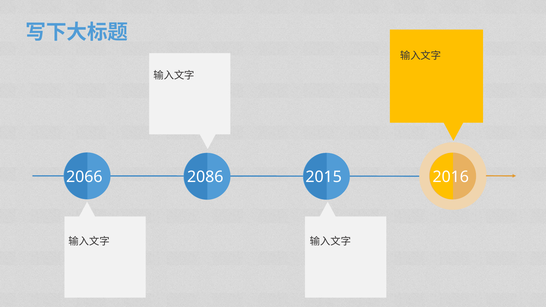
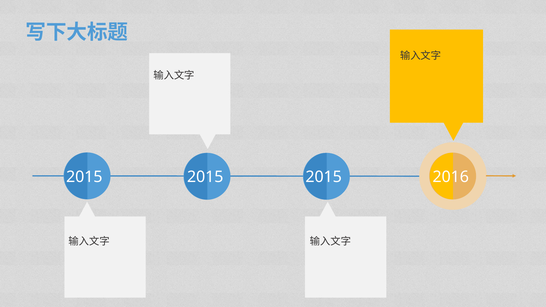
2066: 2066 -> 2015 (84, 177)
2086: 2086 -> 2015 (205, 177)
